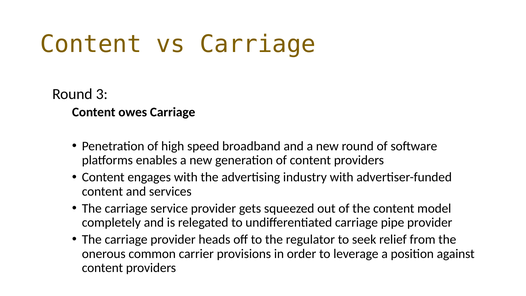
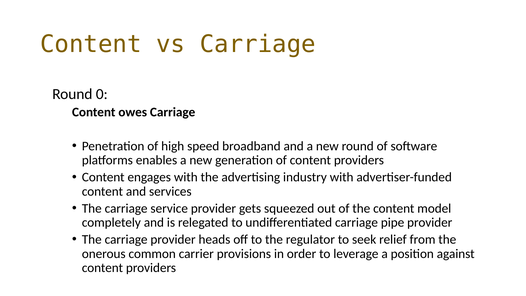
3: 3 -> 0 (102, 94)
